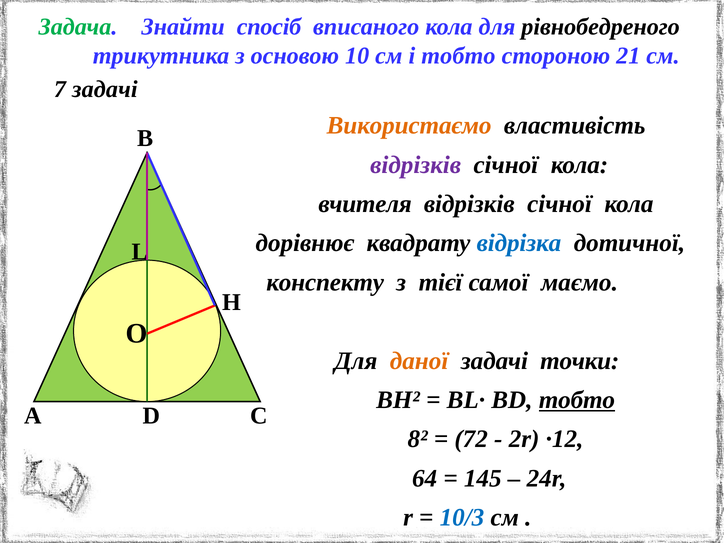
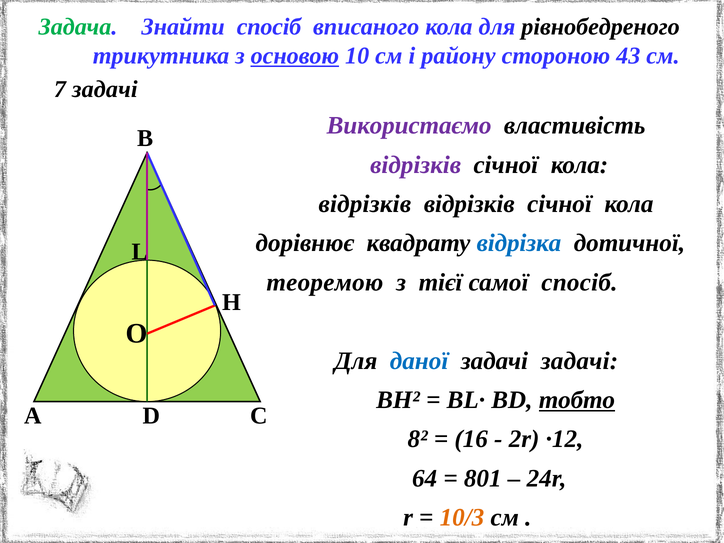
основою underline: none -> present (295, 56)
і тобто: тобто -> району (458, 56)
21: 21 -> 43 (628, 56)
Використаємо colour: orange -> purple (409, 126)
вчителя: вчителя -> відрізків (365, 204)
конспекту: конспекту -> теоремою (325, 282)
самої маємо: маємо -> спосіб (579, 282)
даної colour: orange -> blue (419, 361)
задачі точки: точки -> задачі (580, 361)
72: 72 -> 16 (471, 439)
145: 145 -> 801 (483, 478)
10/3 colour: blue -> orange (462, 518)
